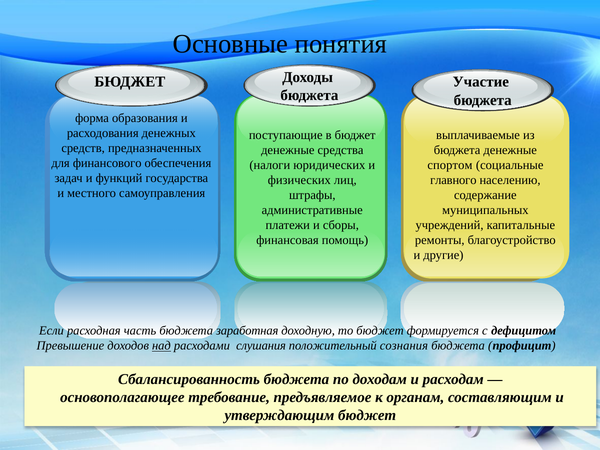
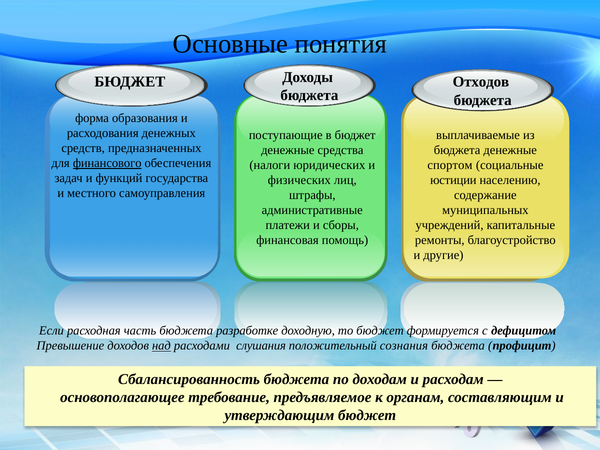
Участие: Участие -> Отходов (481, 82)
финансового underline: none -> present (107, 163)
главного: главного -> юстиции (453, 180)
заработная: заработная -> разработке (247, 331)
